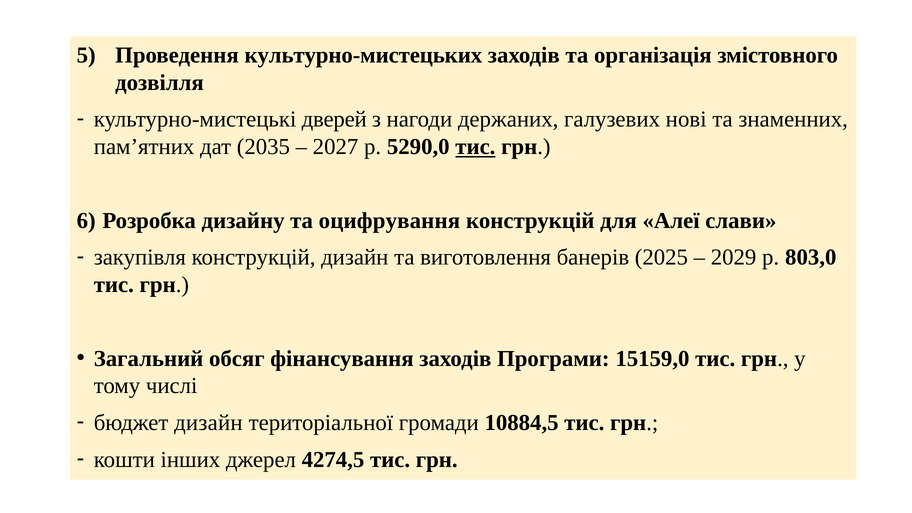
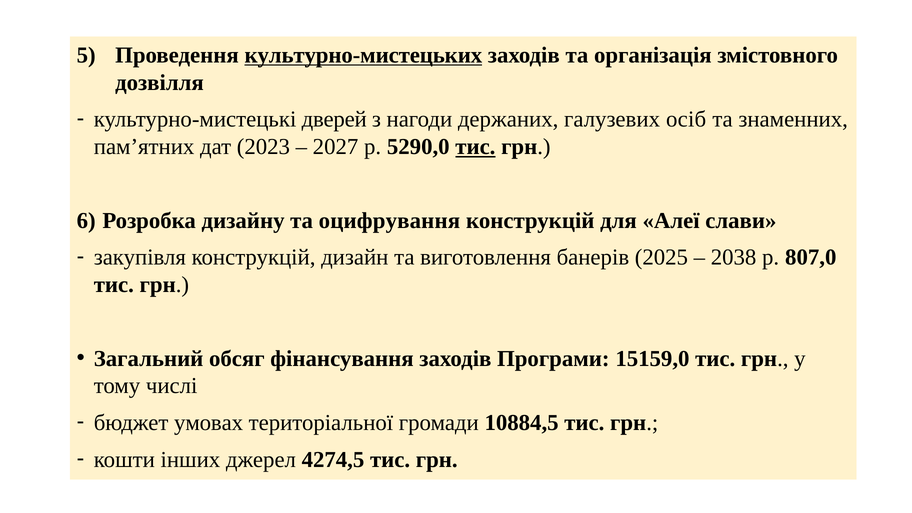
культурно-мистецьких underline: none -> present (363, 55)
нові: нові -> осіб (686, 119)
2035: 2035 -> 2023 (263, 147)
2029: 2029 -> 2038 (734, 257)
803,0: 803,0 -> 807,0 (811, 257)
бюджет дизайн: дизайн -> умовах (209, 423)
